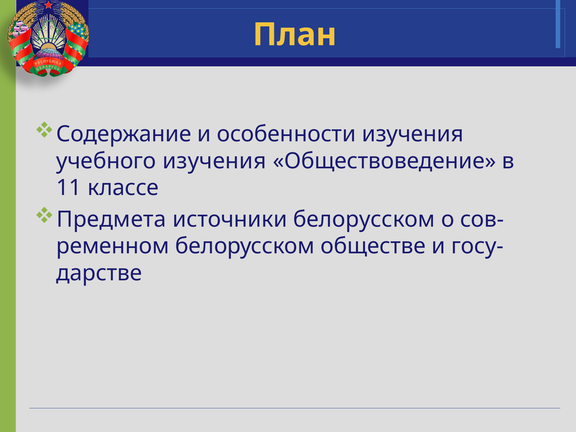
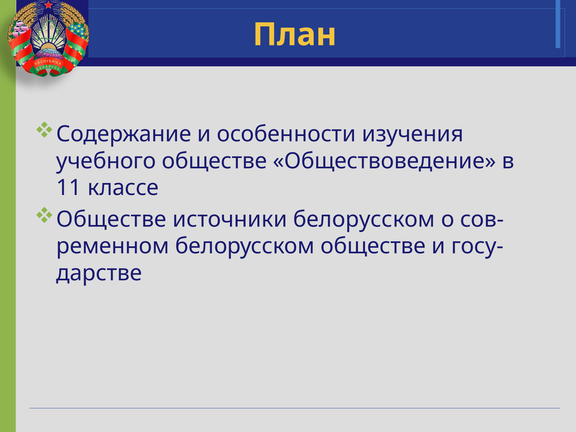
учебного изучения: изучения -> обществе (215, 161)
Предмета: Предмета -> Обществе (111, 219)
